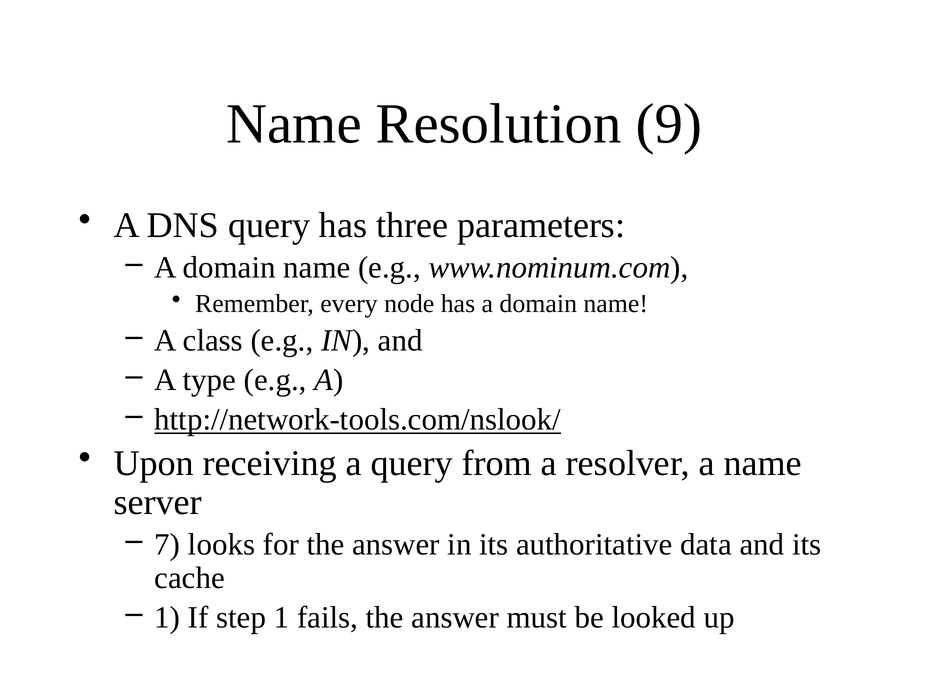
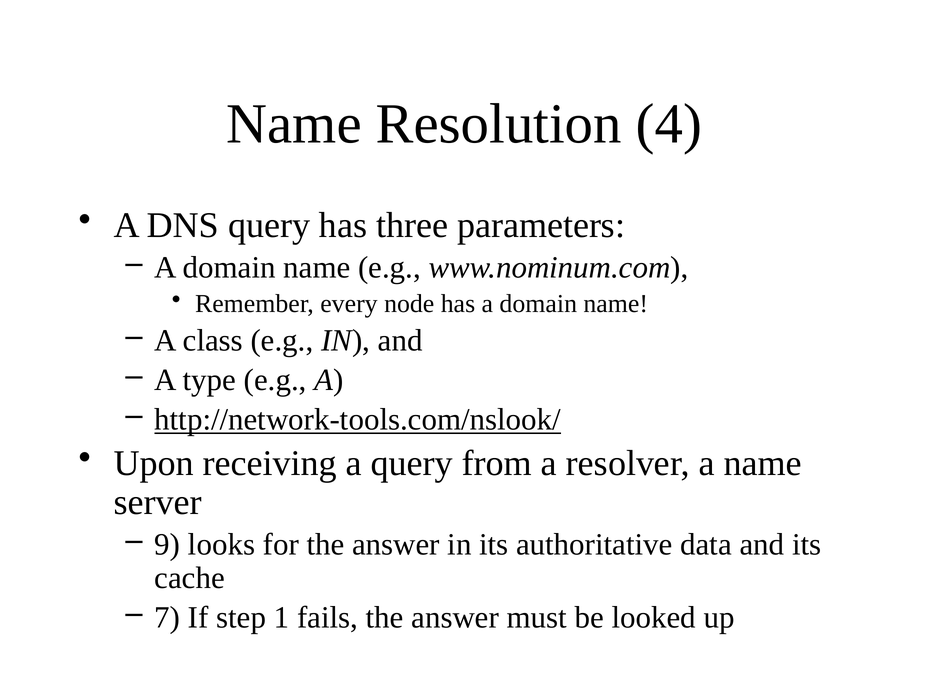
9: 9 -> 4 (669, 124)
7: 7 -> 9 (167, 544)
1: 1 -> 7 (167, 617)
